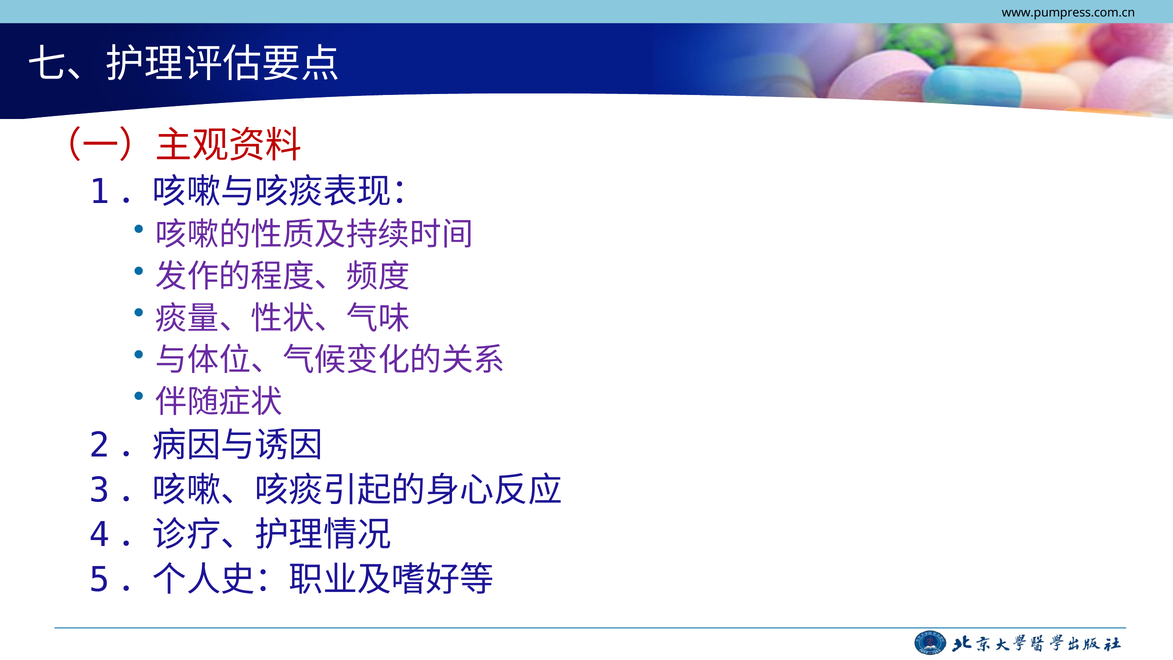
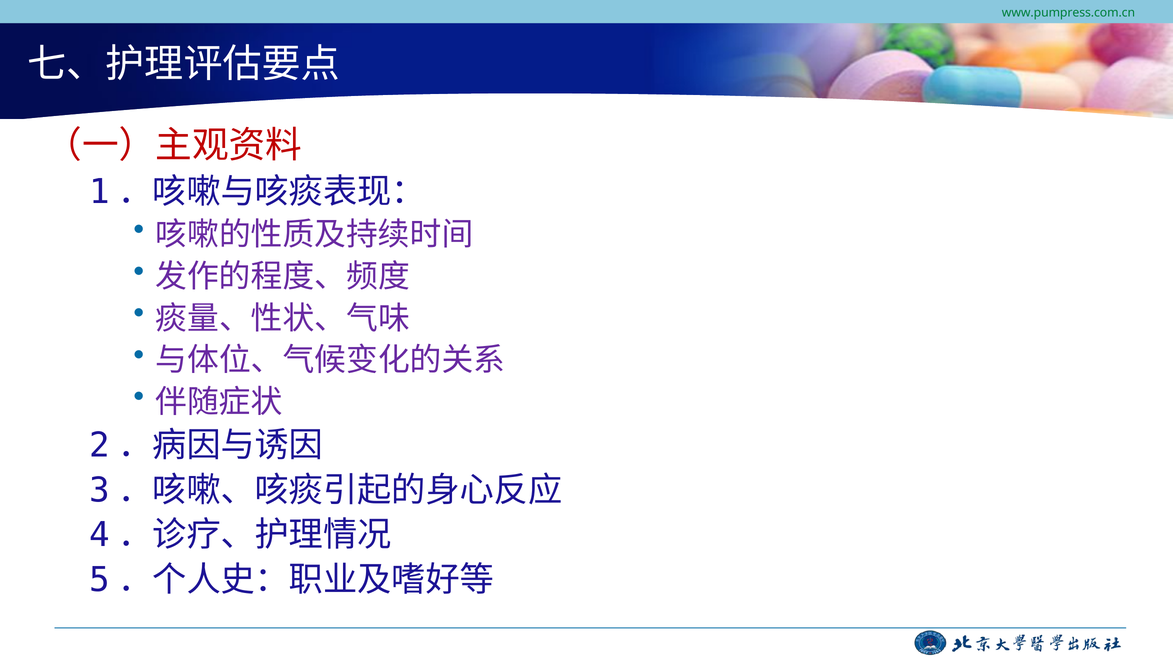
www.pumpress.com.cn colour: black -> green (1068, 13)
